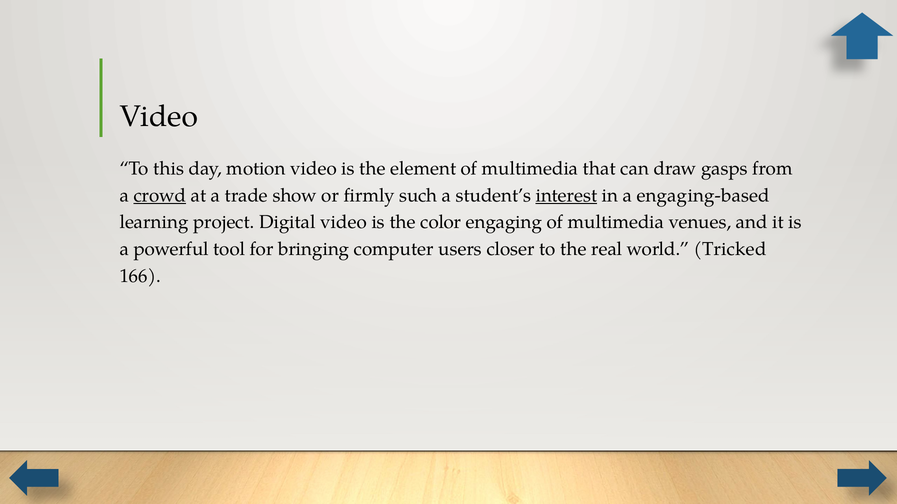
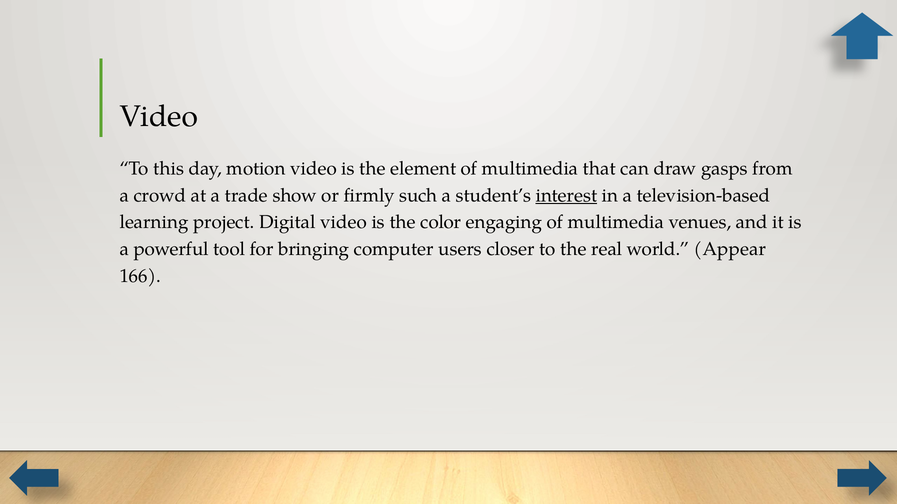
crowd underline: present -> none (160, 196)
engaging-based: engaging-based -> television-based (703, 196)
Tricked: Tricked -> Appear (730, 249)
